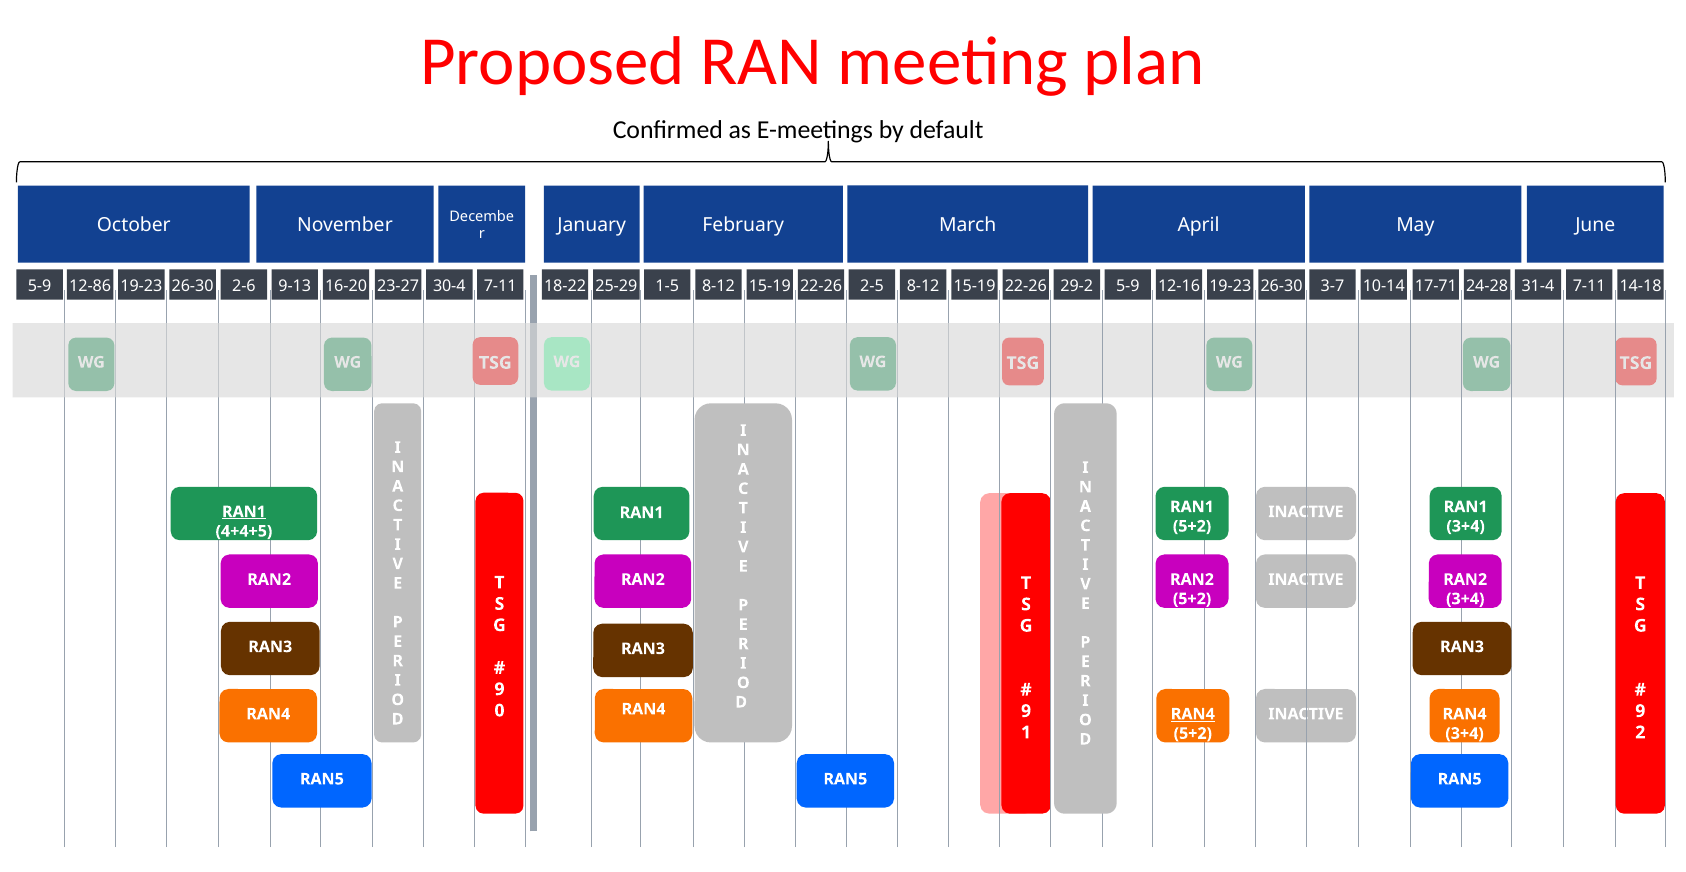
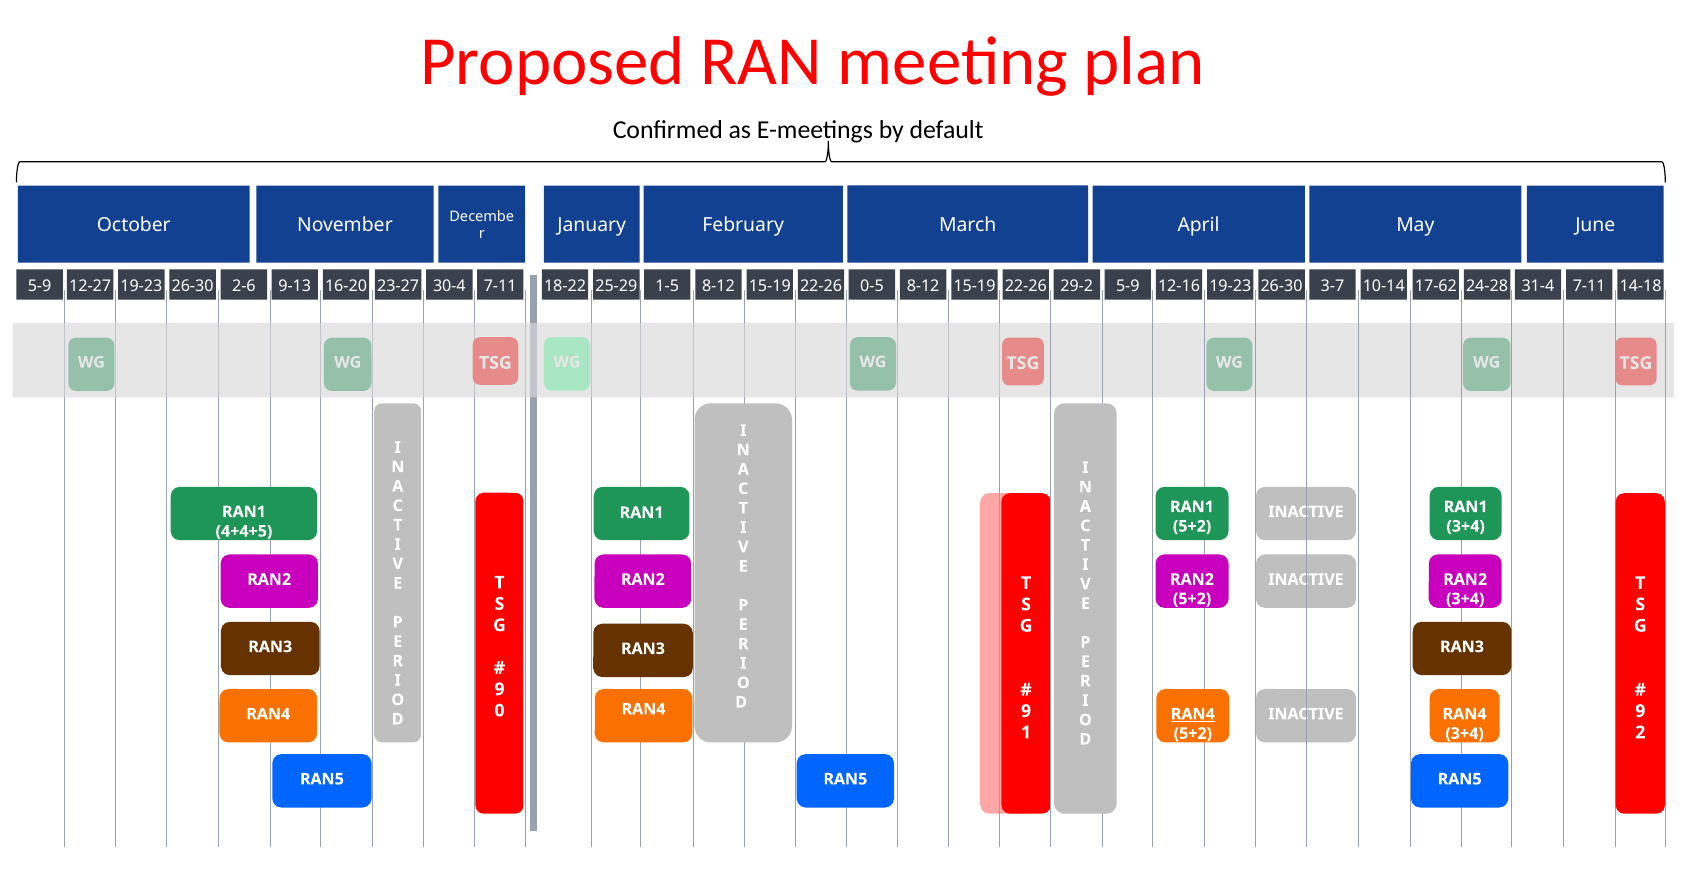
12-86: 12-86 -> 12-27 (90, 286)
2-5: 2-5 -> 0-5 (872, 286)
17-71: 17-71 -> 17-62 (1436, 286)
RAN1 underline: present -> none (244, 512)
